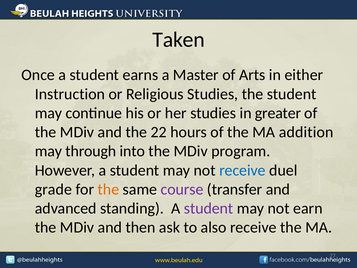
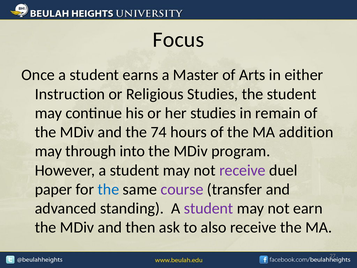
Taken: Taken -> Focus (178, 40)
greater: greater -> remain (278, 113)
22: 22 -> 74 (159, 132)
receive colour: blue -> purple (242, 170)
grade: grade -> paper (53, 189)
the colour: orange -> blue (108, 189)
